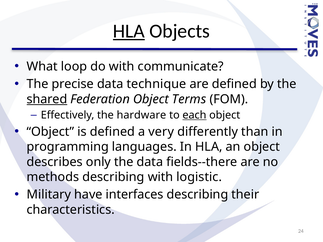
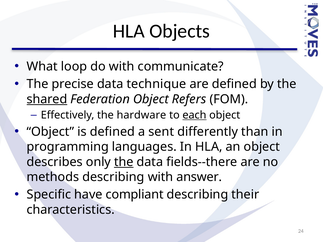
HLA underline: present -> none (129, 31)
Terms: Terms -> Refers (189, 99)
very: very -> sent (161, 132)
the underline: none -> present (124, 162)
logistic: logistic -> answer (199, 177)
Military: Military -> Specific (49, 195)
interfaces: interfaces -> compliant (135, 195)
